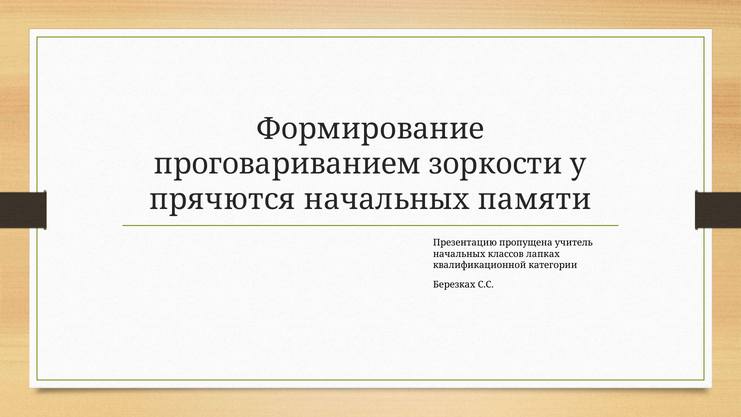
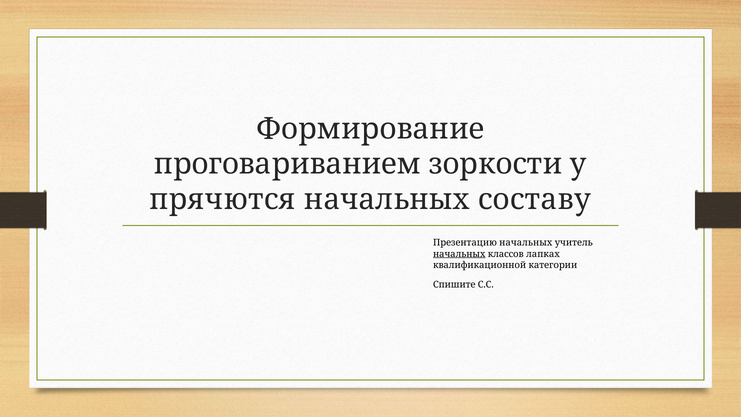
памяти: памяти -> составу (534, 199)
Презентацию пропущена: пропущена -> начальных (526, 243)
начальных underline: none -> present (459, 254)
Березках: Березках -> Спишите (454, 284)
